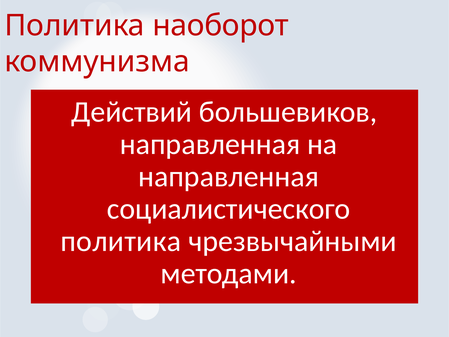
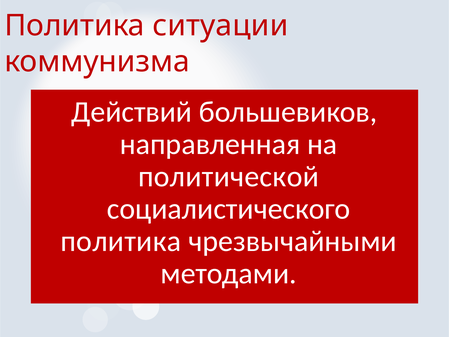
наоборот: наоборот -> ситуации (220, 26)
направленная: направленная -> политической (228, 177)
